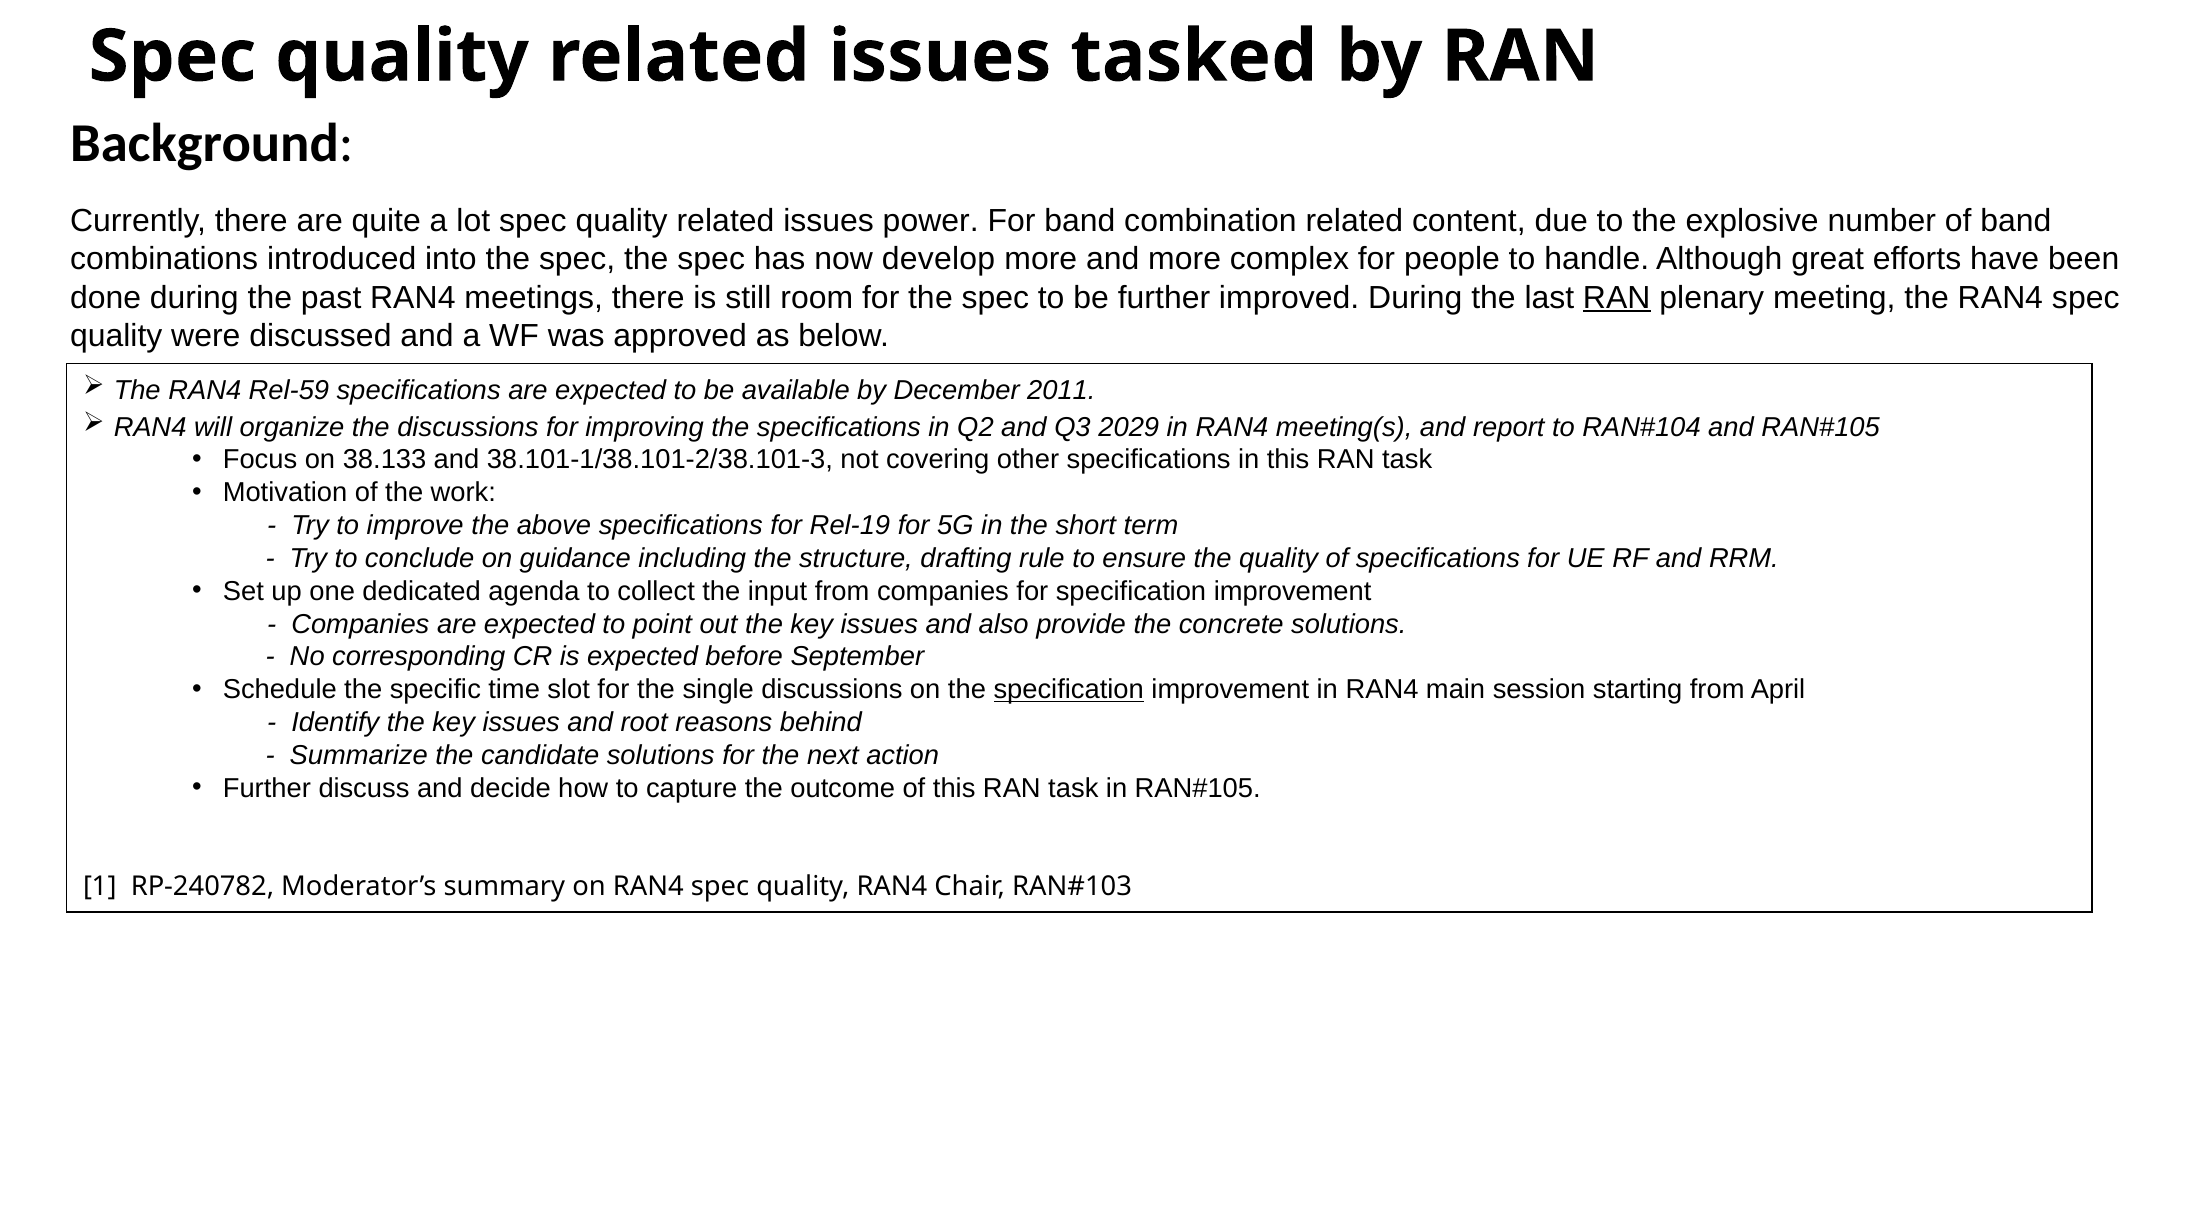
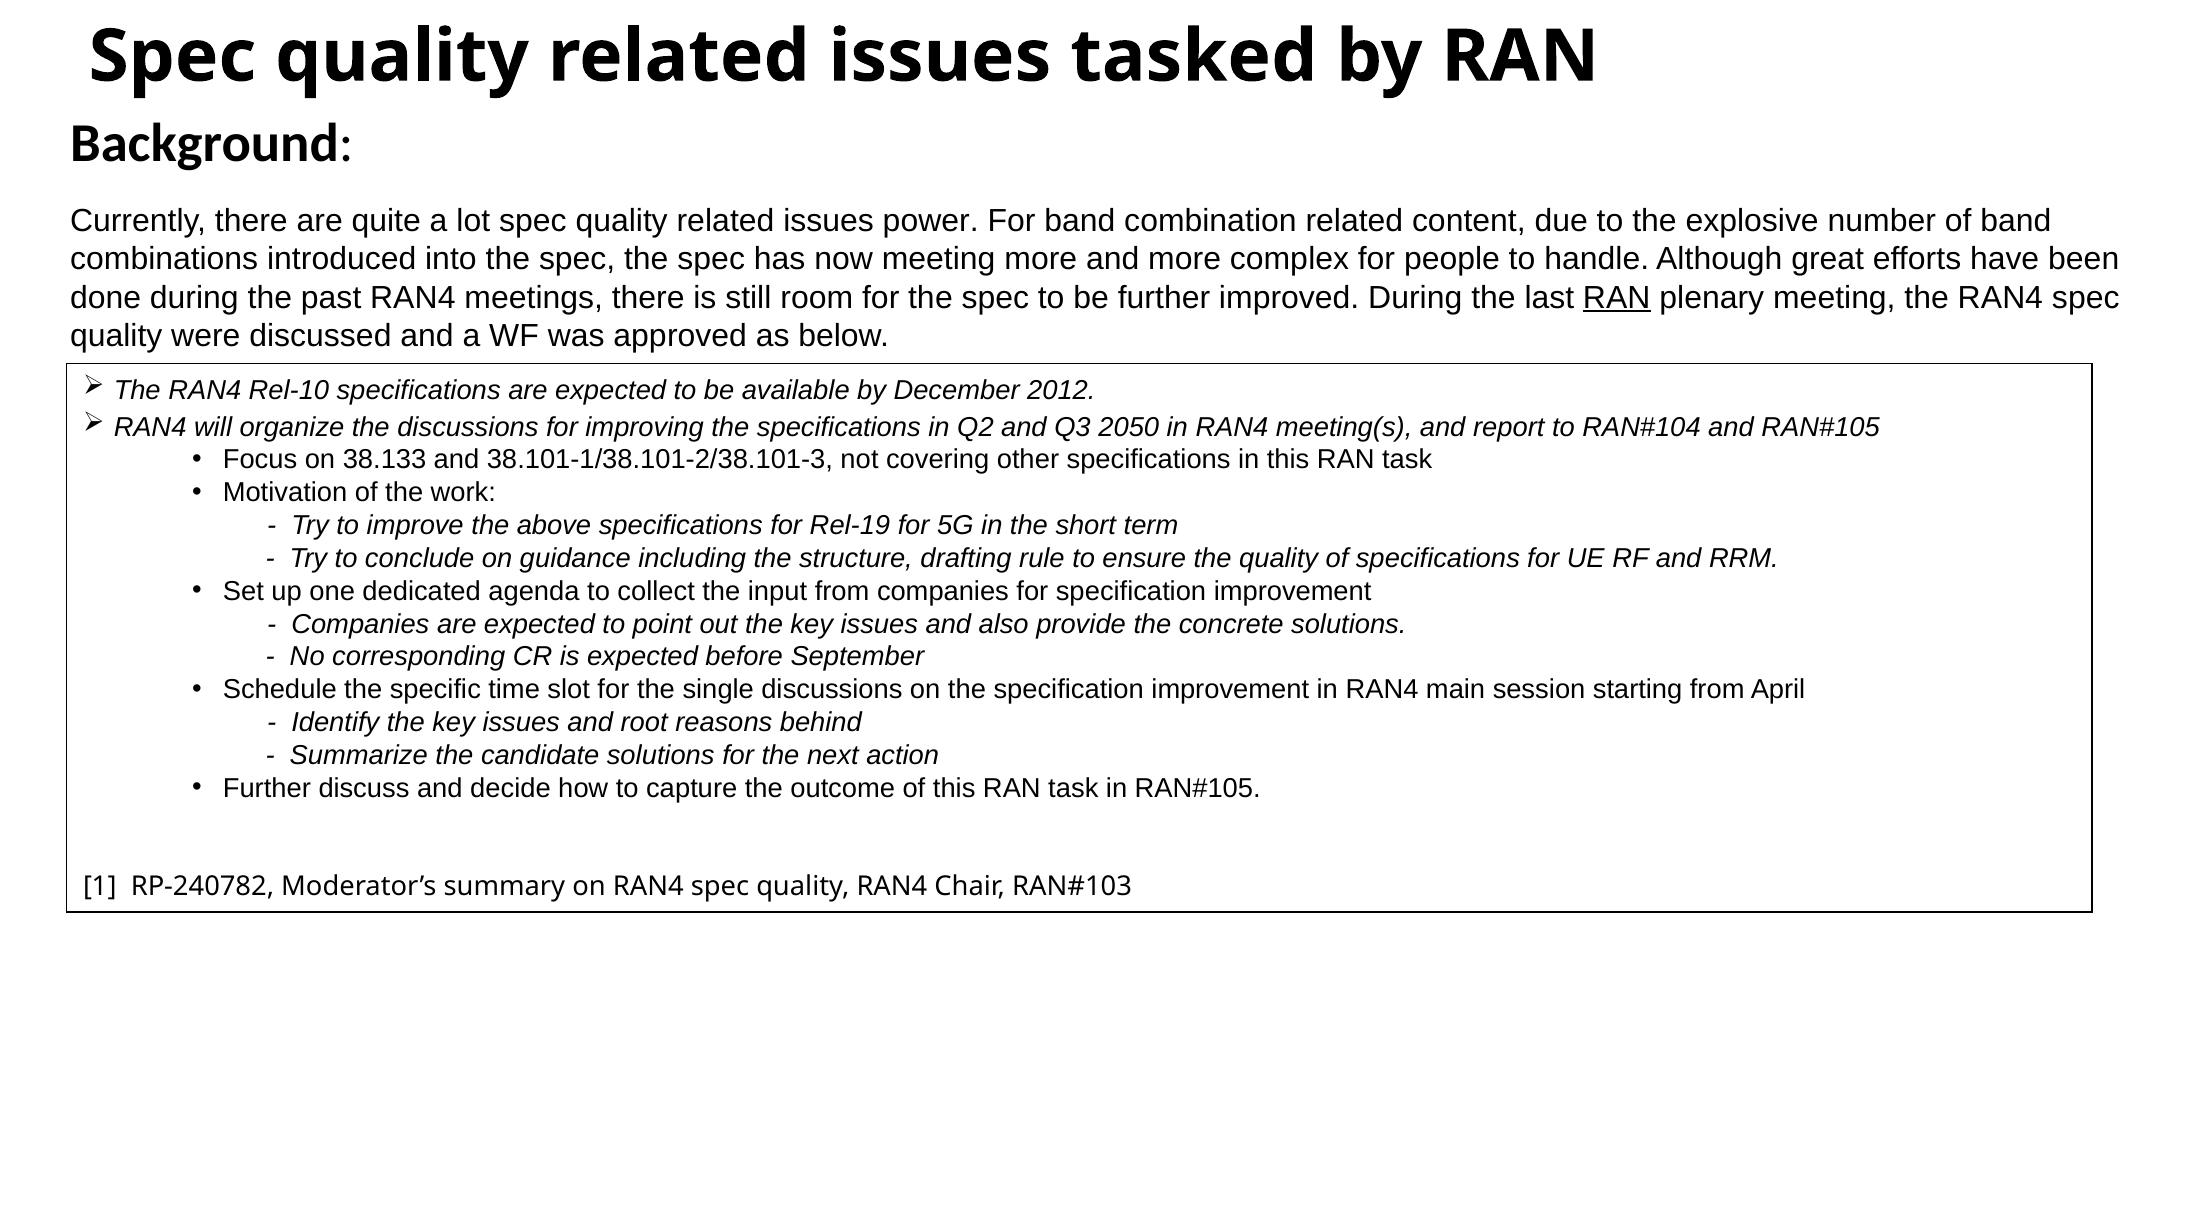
now develop: develop -> meeting (939, 259)
Rel-59: Rel-59 -> Rel-10 (289, 390)
2011: 2011 -> 2012 (1061, 390)
2029: 2029 -> 2050 (1129, 427)
specification underline: present -> none (1069, 690)
